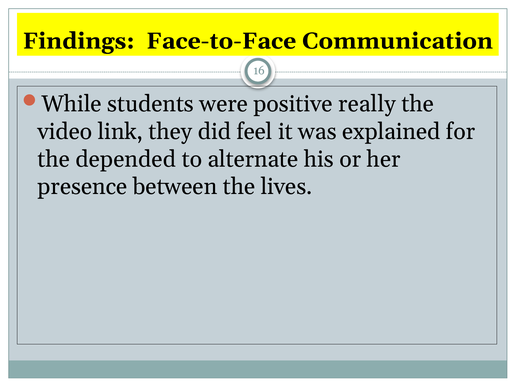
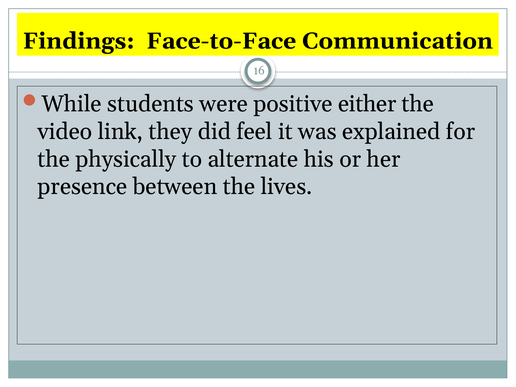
really: really -> either (367, 104)
depended: depended -> physically (126, 159)
